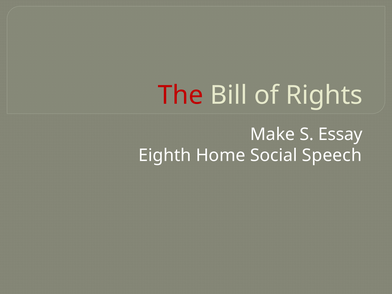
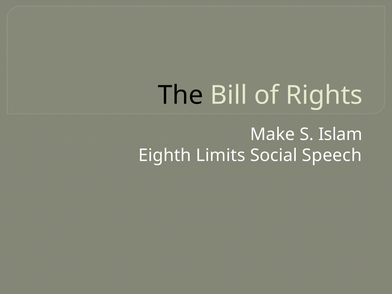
The colour: red -> black (181, 95)
Essay: Essay -> Islam (340, 134)
Home: Home -> Limits (221, 155)
